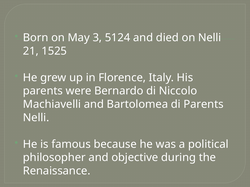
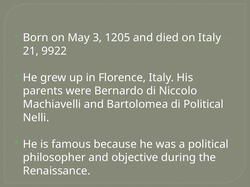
5124: 5124 -> 1205 (118, 38)
on Nelli: Nelli -> Italy (210, 38)
1525: 1525 -> 9922 (54, 51)
di Parents: Parents -> Political (204, 105)
